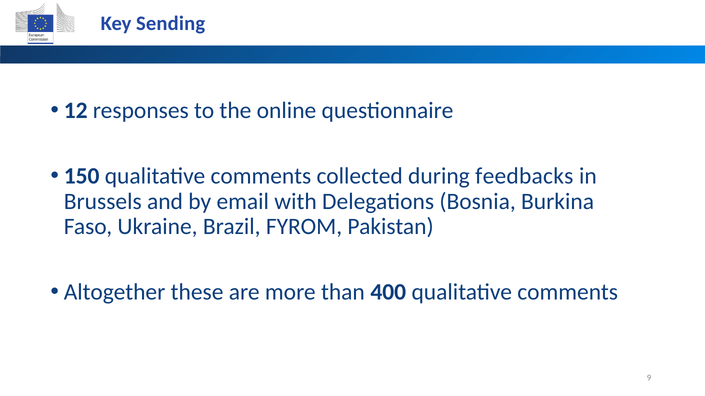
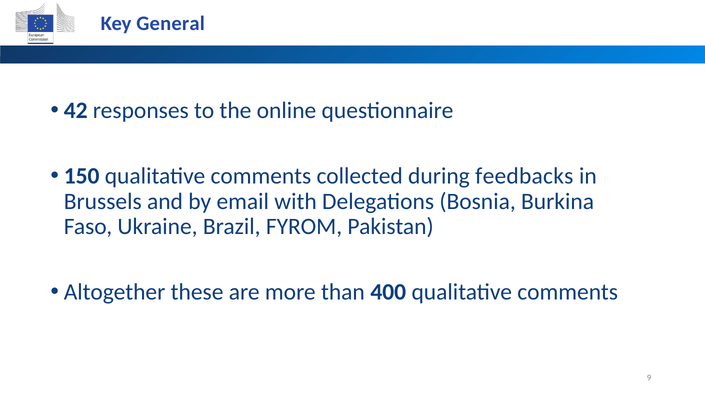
Sending: Sending -> General (171, 24)
12: 12 -> 42 (76, 111)
